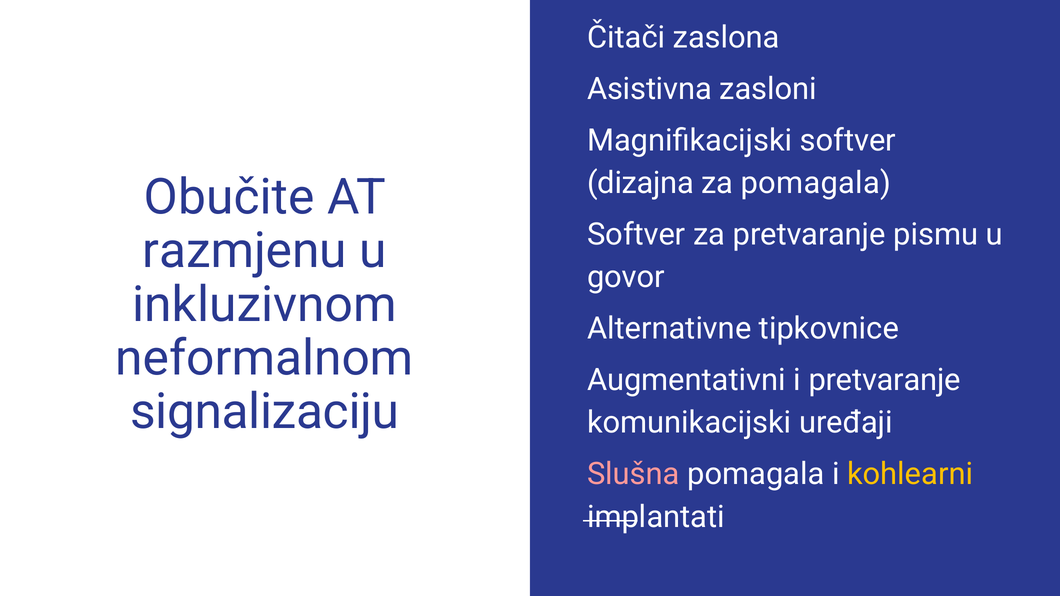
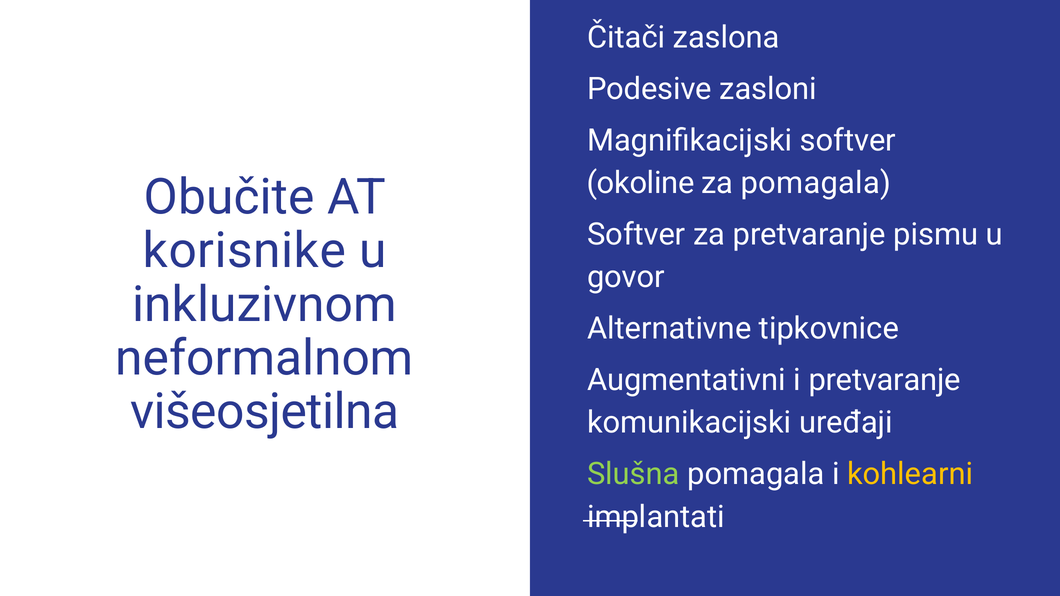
Asistivna: Asistivna -> Podesive (649, 89)
dizajna: dizajna -> okoline (641, 183)
razmjenu: razmjenu -> korisnike (244, 251)
signalizaciju: signalizaciju -> višeosjetilna (265, 412)
Slušna colour: pink -> light green (633, 474)
